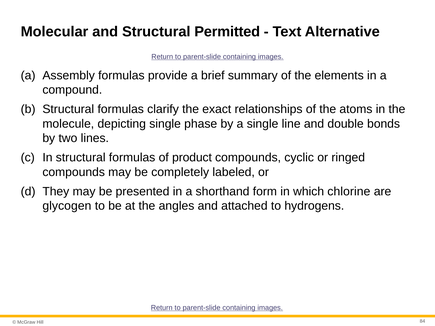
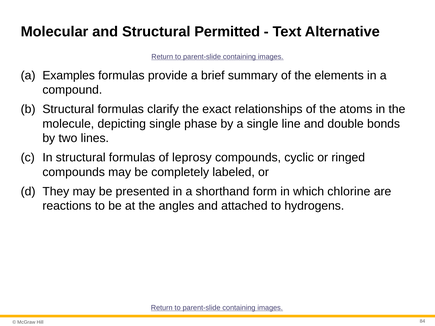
Assembly: Assembly -> Examples (69, 76)
product: product -> leprosy (192, 158)
glycogen: glycogen -> reactions (67, 206)
